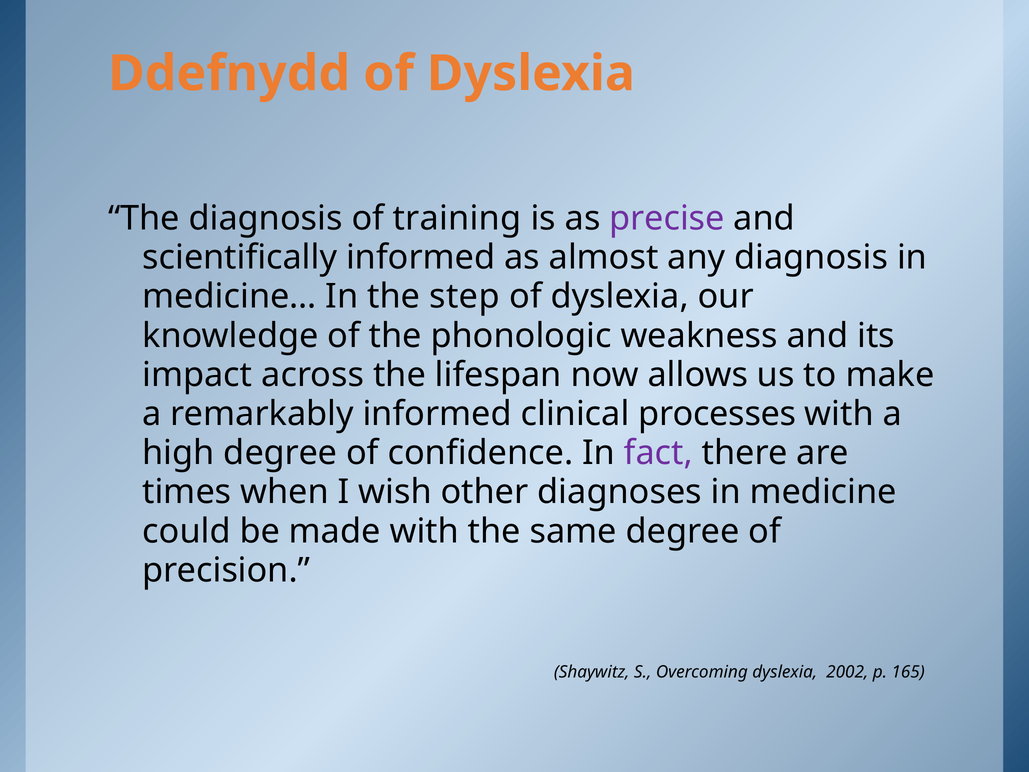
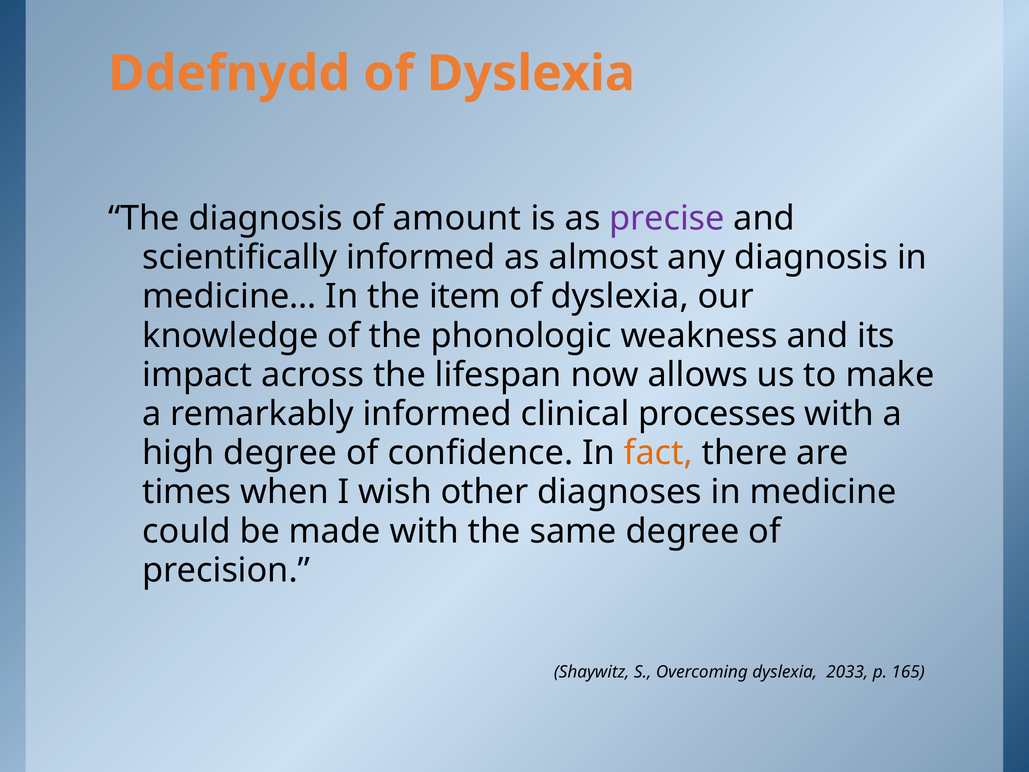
training: training -> amount (457, 218)
step: step -> item (465, 296)
fact colour: purple -> orange (658, 453)
2002: 2002 -> 2033 (847, 672)
